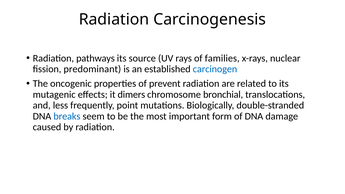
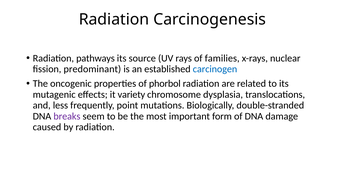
prevent: prevent -> phorbol (165, 84)
dimers: dimers -> variety (131, 95)
bronchial: bronchial -> dysplasia (223, 95)
breaks colour: blue -> purple (67, 116)
